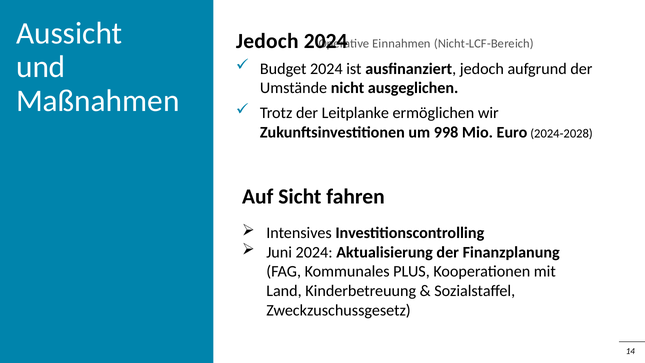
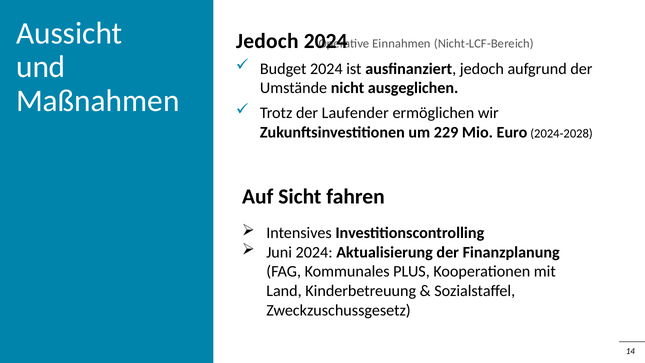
Leitplanke: Leitplanke -> Laufender (355, 113)
998: 998 -> 229 (446, 132)
